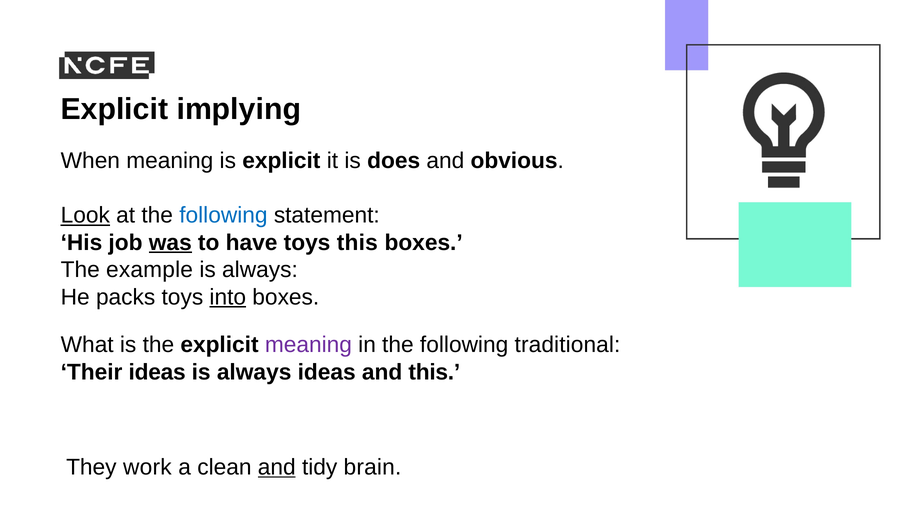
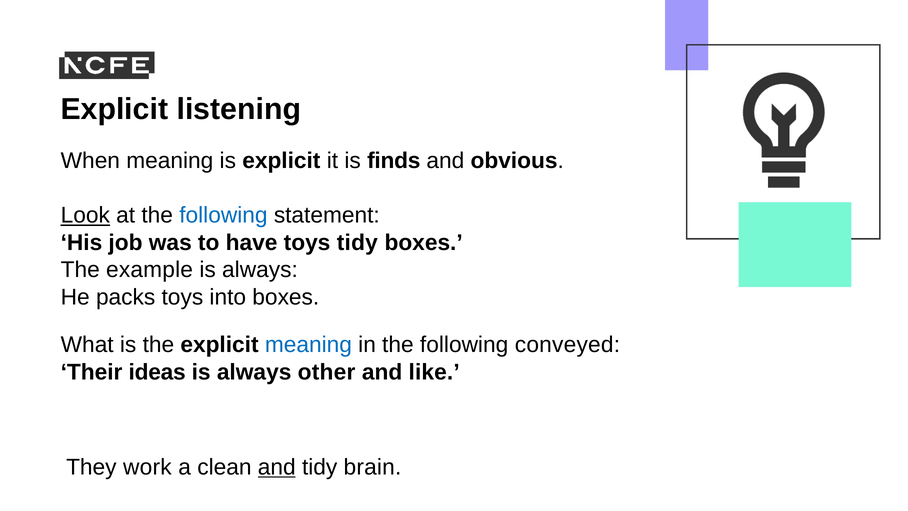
implying: implying -> listening (239, 109)
does: does -> finds (394, 161)
was underline: present -> none (170, 243)
toys this: this -> tidy (357, 243)
into underline: present -> none (228, 297)
meaning colour: purple -> blue (308, 345)
traditional: traditional -> conveyed (567, 345)
always ideas: ideas -> other (327, 372)
and this: this -> like (434, 372)
